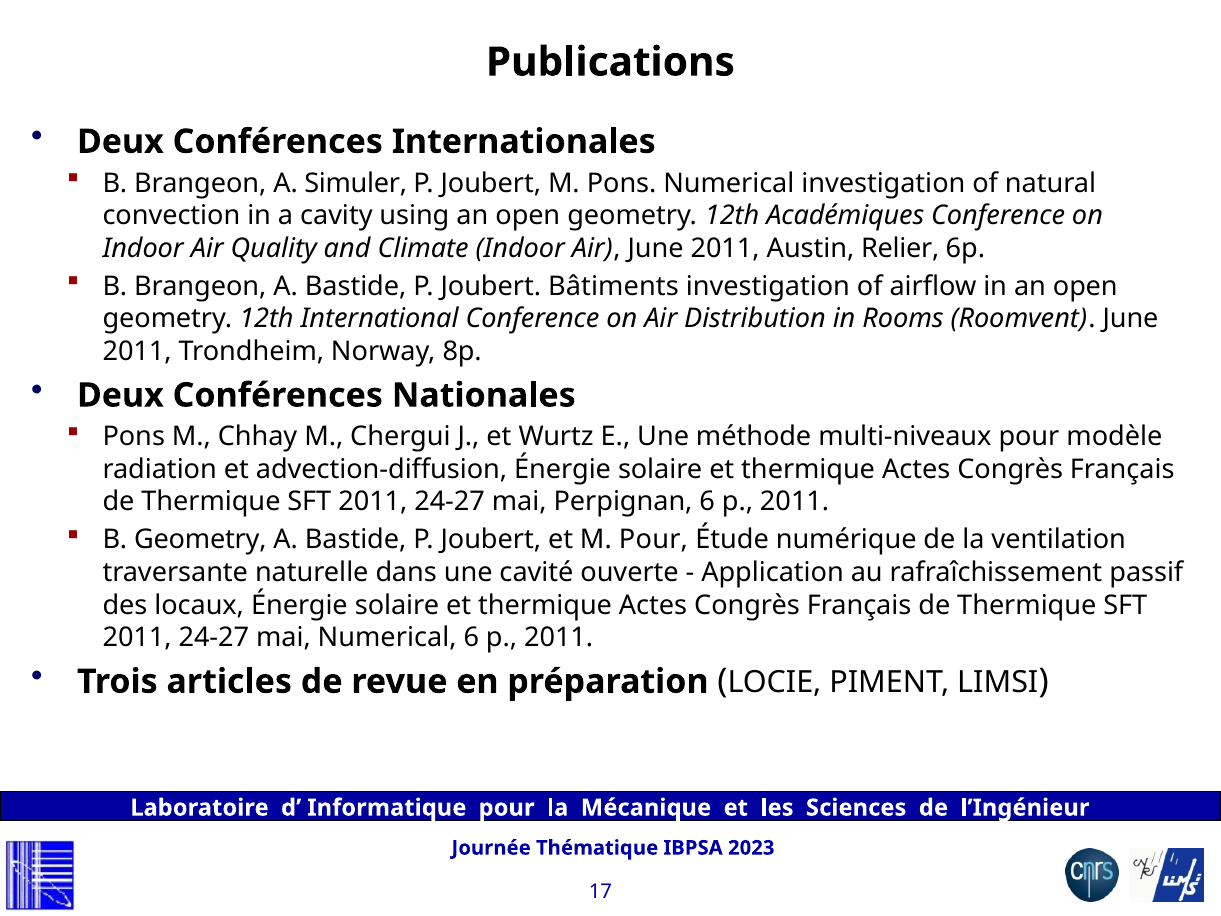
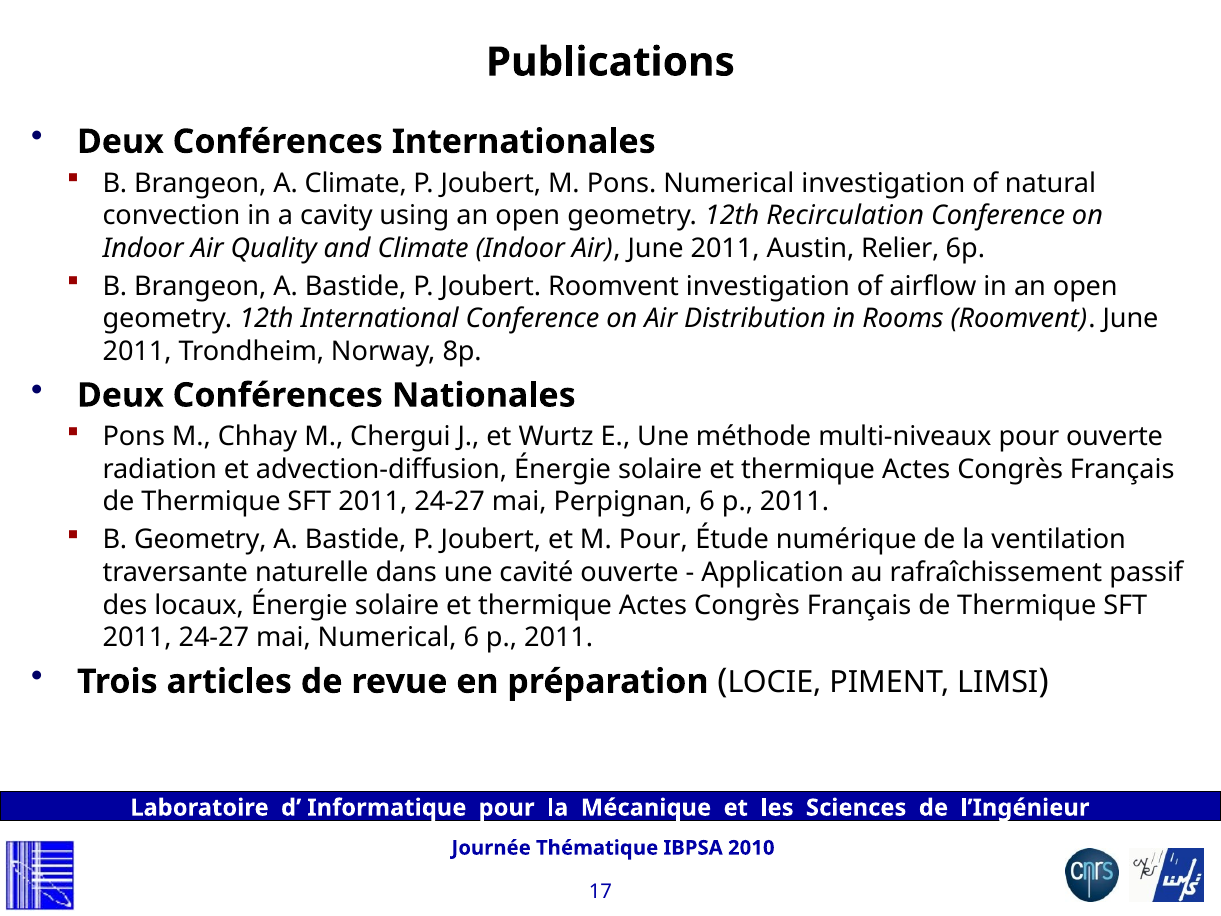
A Simuler: Simuler -> Climate (356, 183)
Académiques: Académiques -> Recirculation (845, 216)
Joubert Bâtiments: Bâtiments -> Roomvent (613, 286)
pour modèle: modèle -> ouverte (1115, 437)
2023: 2023 -> 2010 (751, 848)
